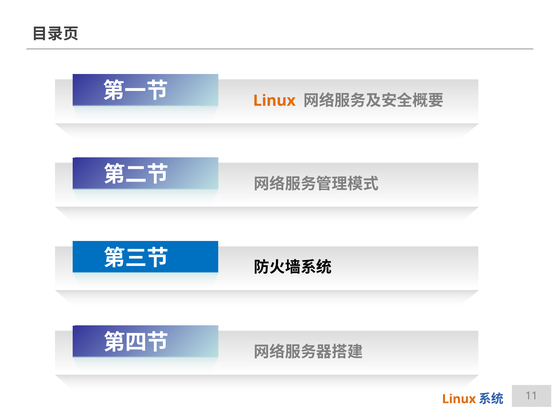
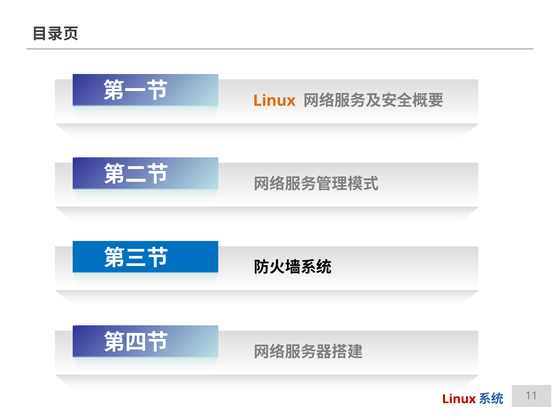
Linux colour: orange -> red (459, 399)
